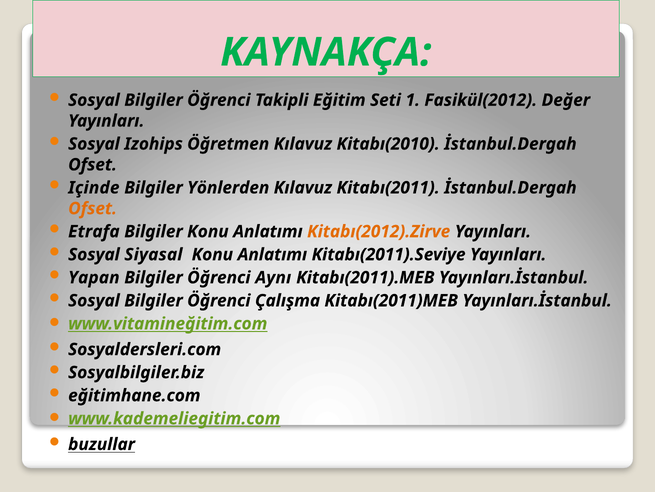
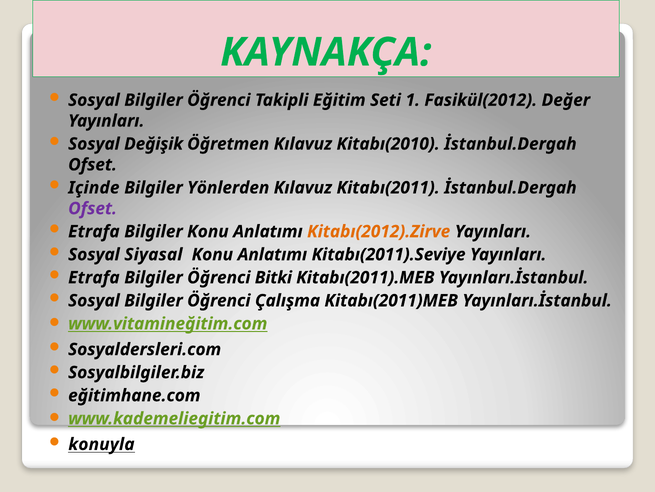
Izohips: Izohips -> Değişik (154, 144)
Ofset colour: orange -> purple (93, 208)
Yapan: Yapan -> Etrafa (94, 277)
Aynı: Aynı -> Bitki (273, 277)
buzullar: buzullar -> konuyla (101, 444)
